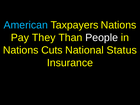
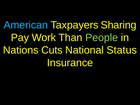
Taxpayers Nations: Nations -> Sharing (119, 25)
They: They -> Work (44, 38)
People colour: white -> light green (102, 38)
